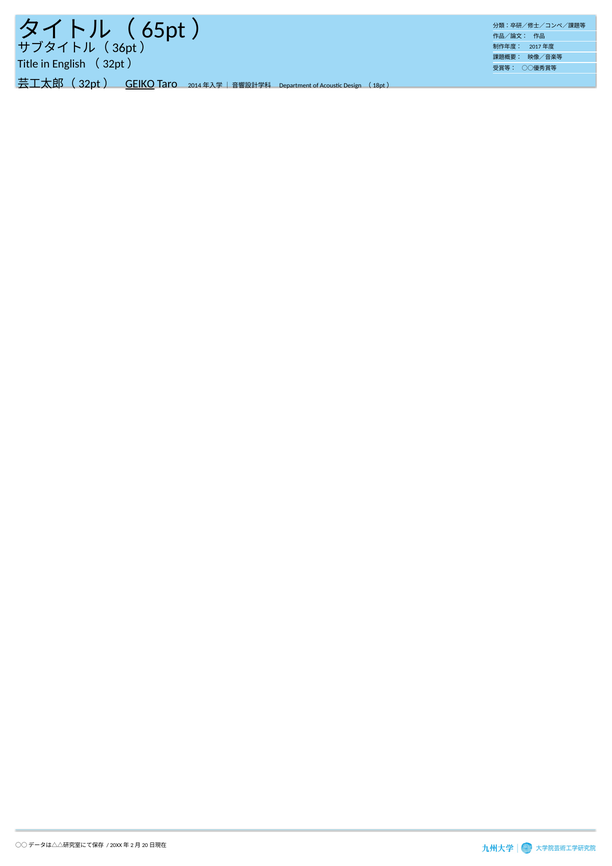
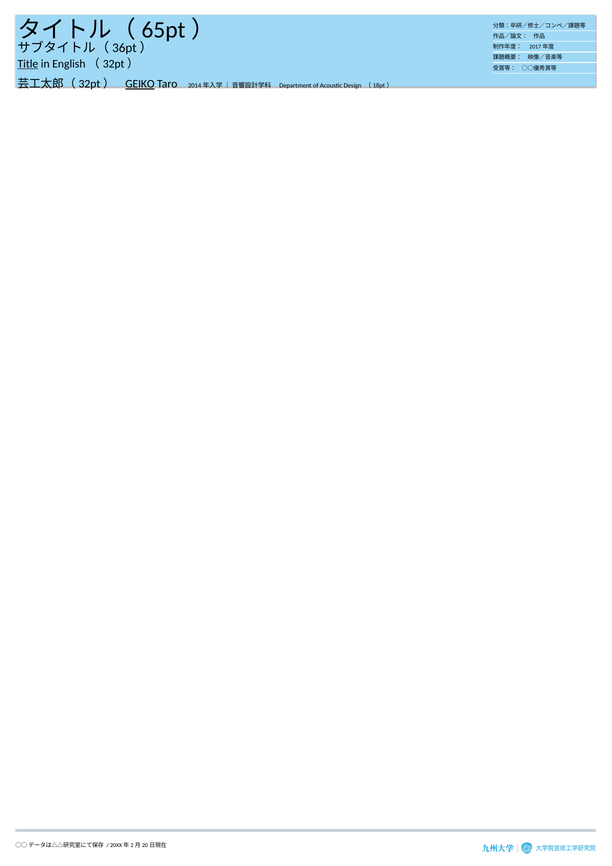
Title underline: none -> present (28, 64)
